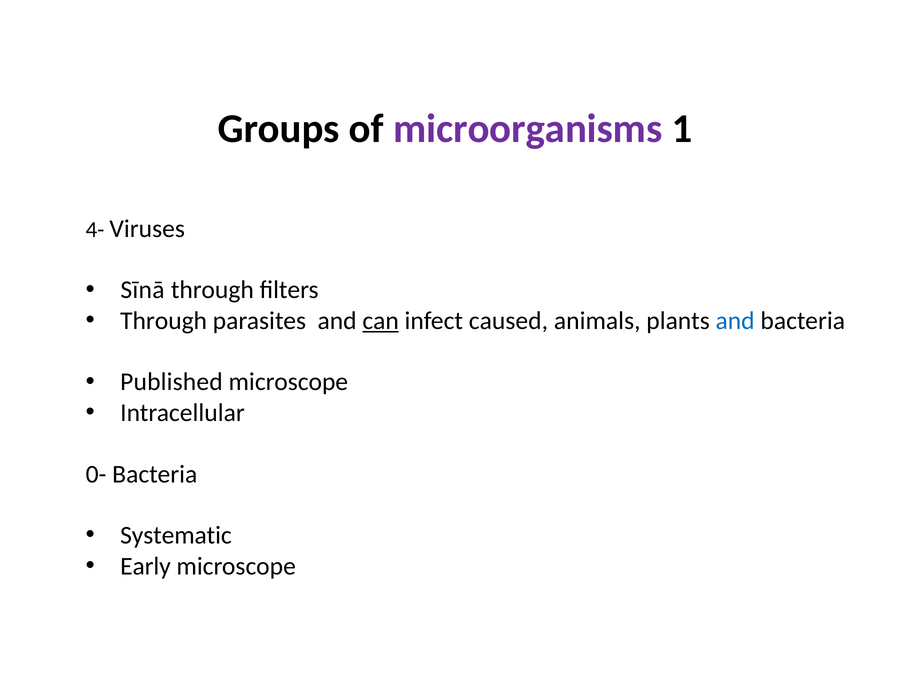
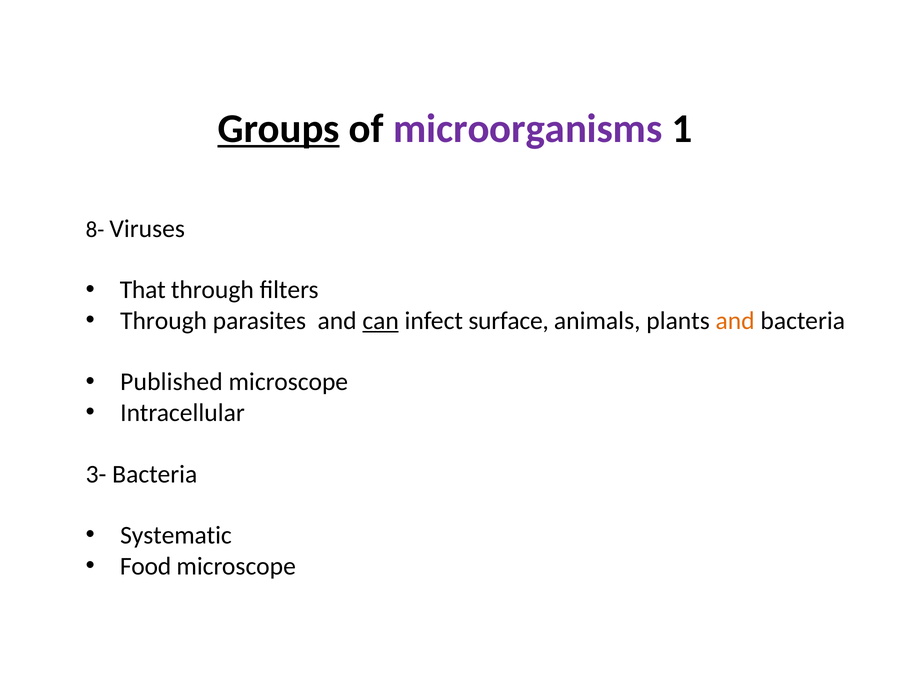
Groups underline: none -> present (279, 129)
4-: 4- -> 8- (95, 230)
Sīnā: Sīnā -> That (143, 290)
caused: caused -> surface (509, 321)
and colour: blue -> orange (735, 321)
0-: 0- -> 3- (96, 474)
Early: Early -> Food (146, 566)
